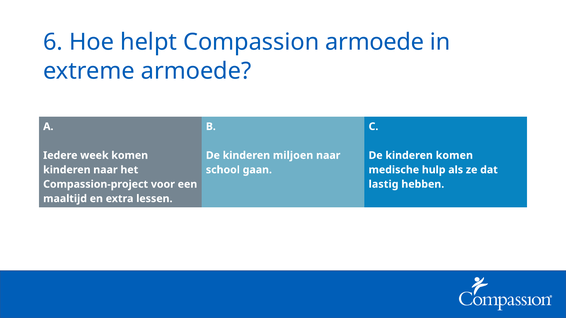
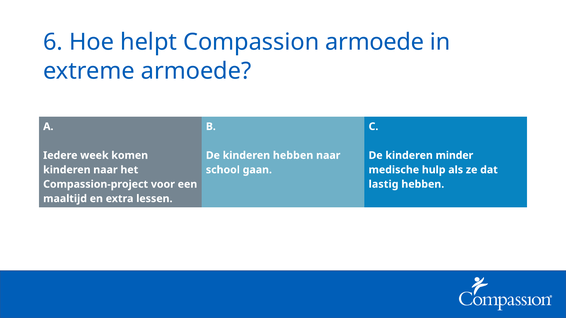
kinderen miljoen: miljoen -> hebben (293, 156)
kinderen komen: komen -> minder (454, 156)
